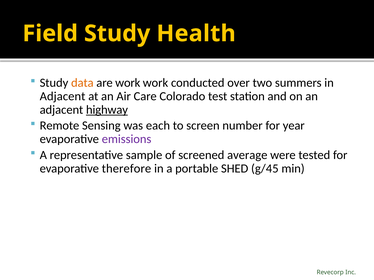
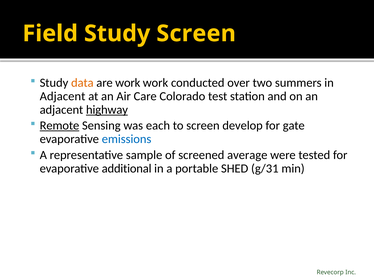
Study Health: Health -> Screen (196, 34)
Remote underline: none -> present (59, 126)
number: number -> develop (243, 126)
year: year -> gate (294, 126)
emissions colour: purple -> blue (127, 139)
therefore: therefore -> additional (127, 169)
g/45: g/45 -> g/31 (265, 169)
